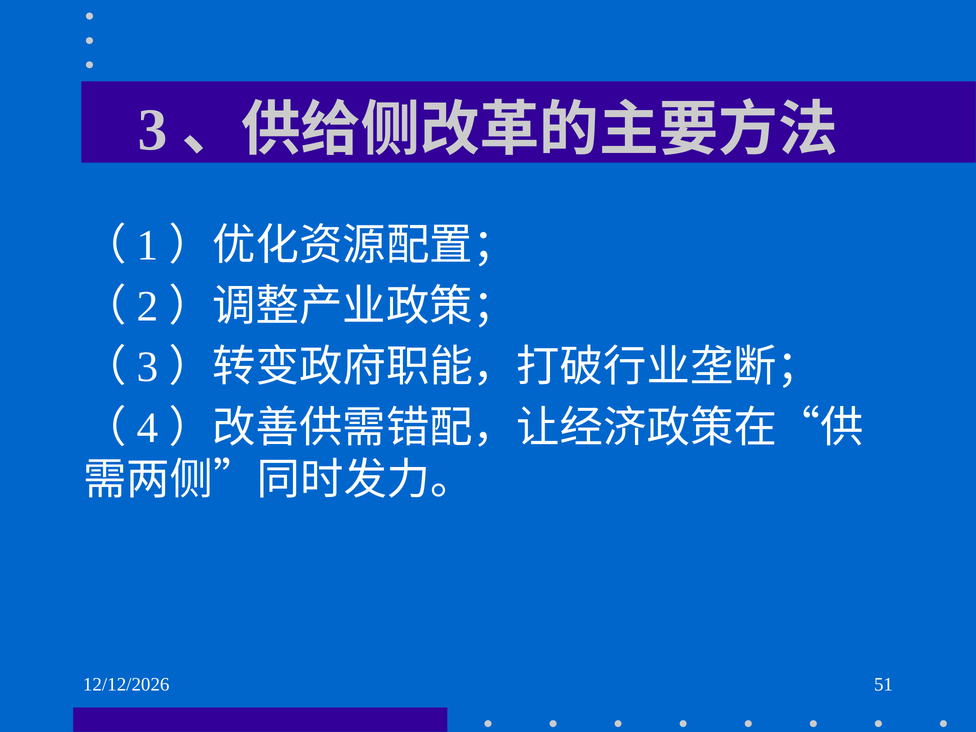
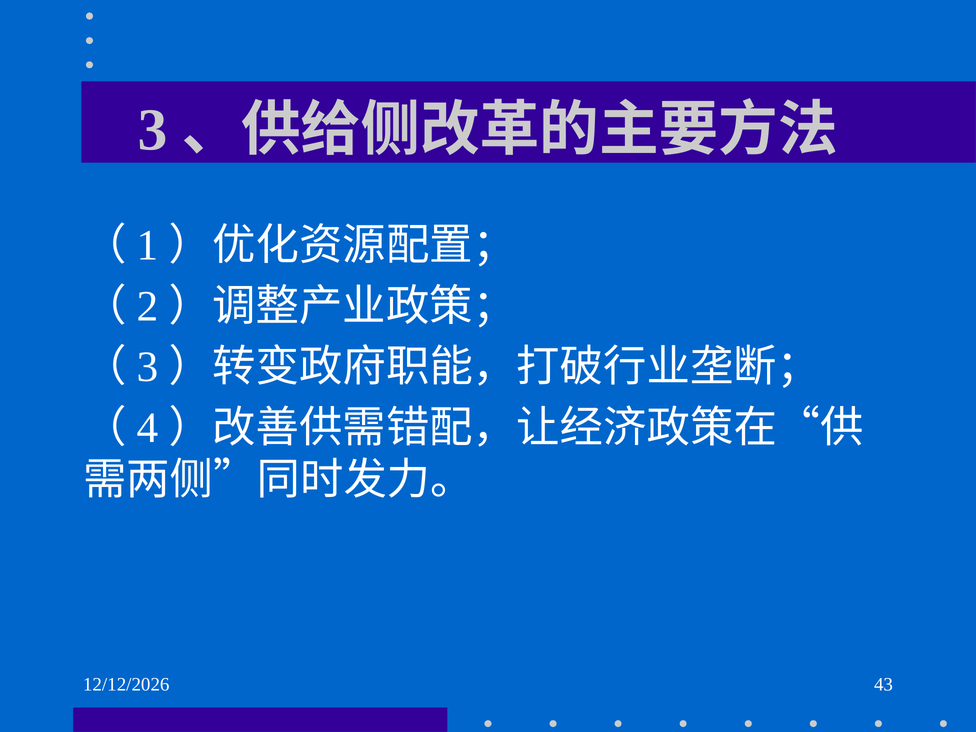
51: 51 -> 43 (884, 685)
